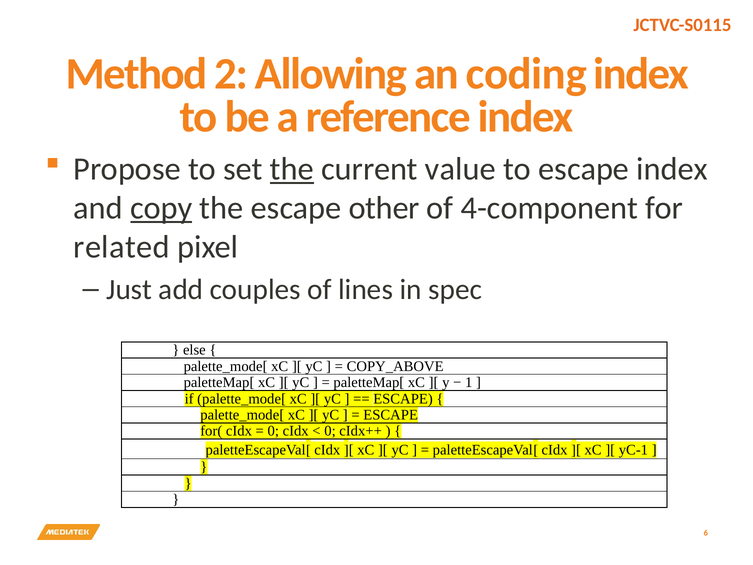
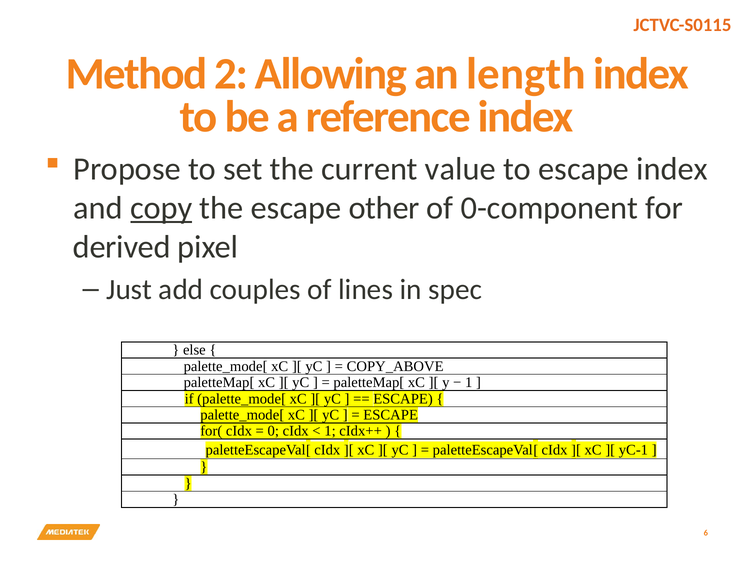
coding: coding -> length (526, 74)
the underline: present -> none (292, 169)
4-component: 4-component -> 0-component (549, 208)
related: related -> derived (122, 247)
0: 0 -> 1 (330, 431)
